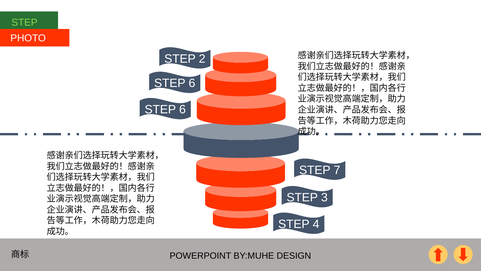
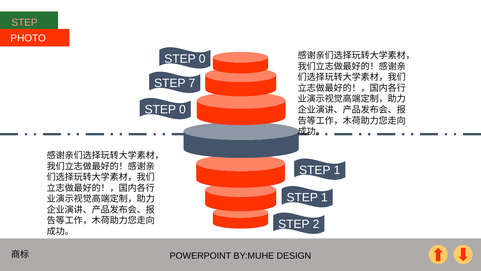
STEP colour: light green -> pink (24, 22)
2: 2 -> 0 (202, 59)
6: 6 -> 7 (192, 83)
6: 6 -> 0 (182, 109)
7: 7 -> 1 (337, 170)
3: 3 -> 1 (324, 197)
4: 4 -> 2 (316, 224)
